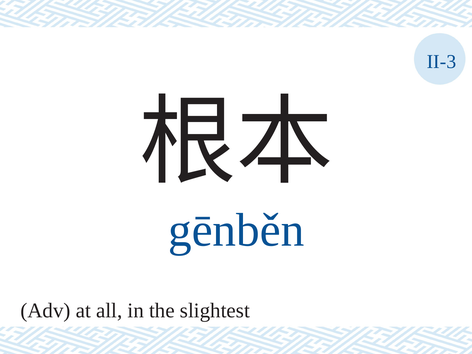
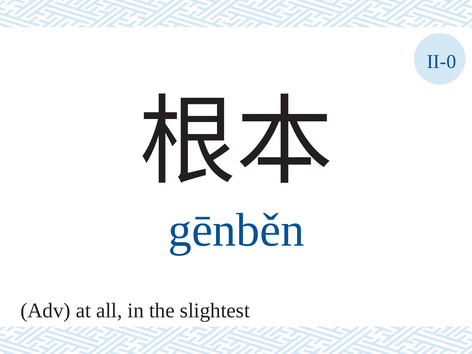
II-3: II-3 -> II-0 (442, 62)
